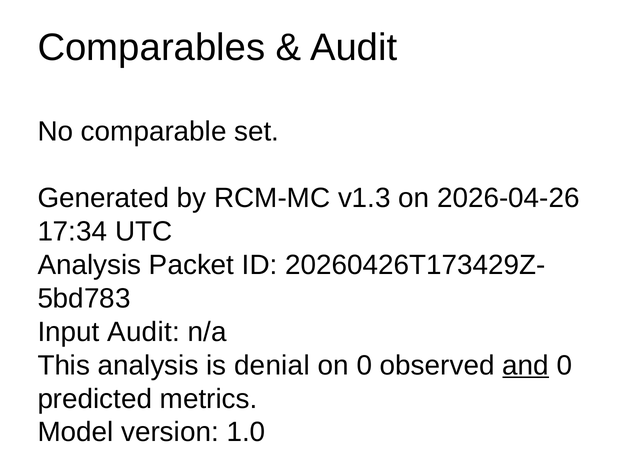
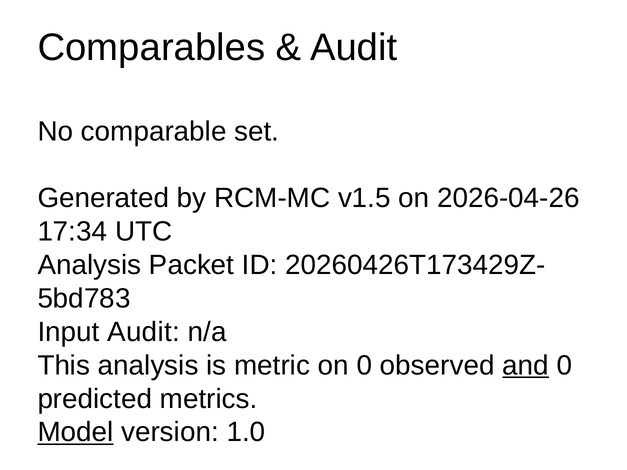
v1.3: v1.3 -> v1.5 (364, 198)
denial: denial -> metric (272, 366)
Model underline: none -> present (75, 433)
